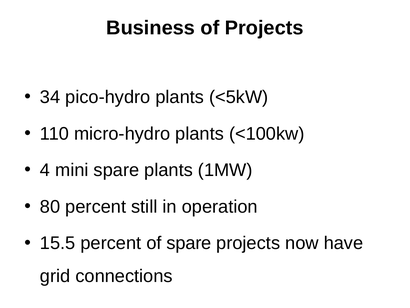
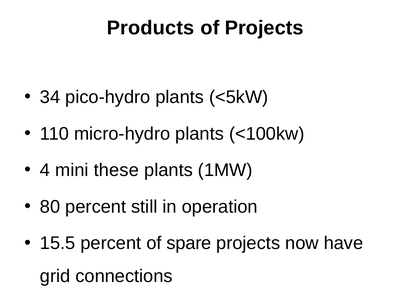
Business: Business -> Products (151, 28)
mini spare: spare -> these (116, 170)
